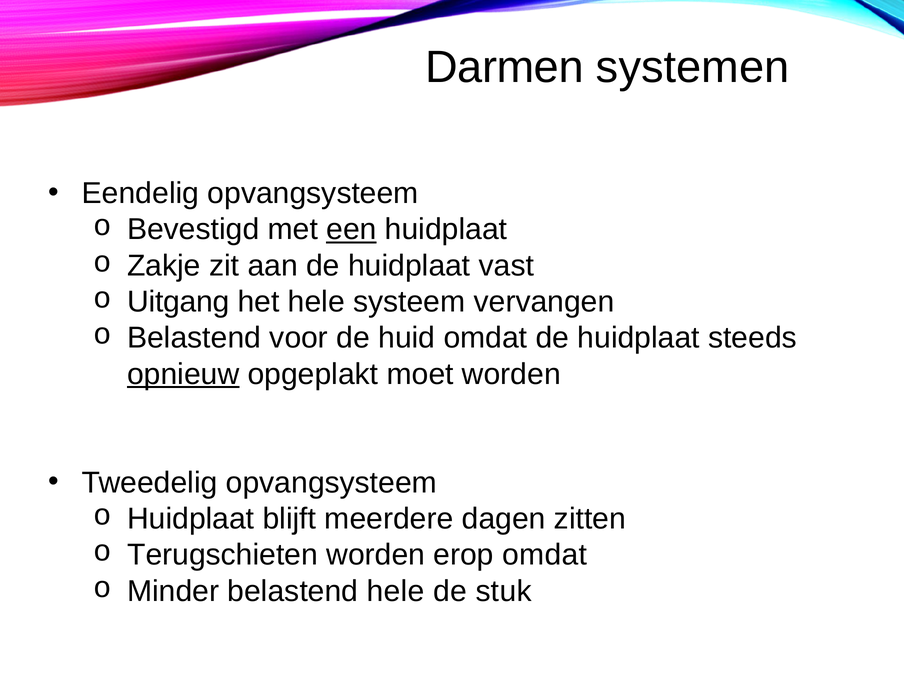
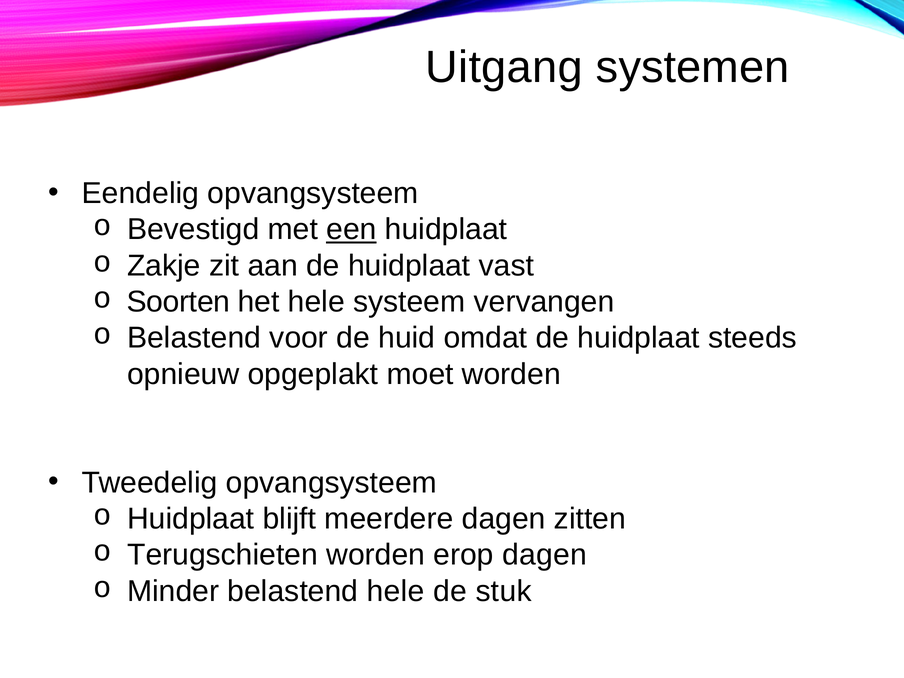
Darmen: Darmen -> Uitgang (504, 68)
Uitgang: Uitgang -> Soorten (178, 302)
opnieuw underline: present -> none (183, 374)
erop omdat: omdat -> dagen (545, 555)
